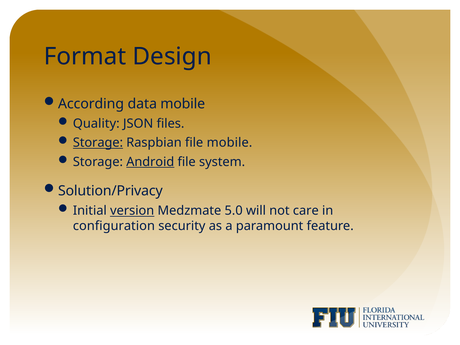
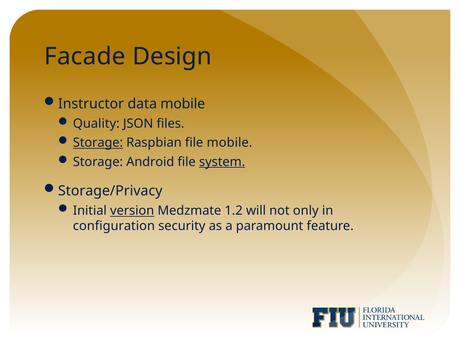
Format: Format -> Facade (85, 57)
According: According -> Instructor (91, 104)
Android underline: present -> none (150, 162)
system underline: none -> present (222, 162)
Solution/Privacy: Solution/Privacy -> Storage/Privacy (110, 191)
5.0: 5.0 -> 1.2 (234, 211)
care: care -> only (306, 211)
